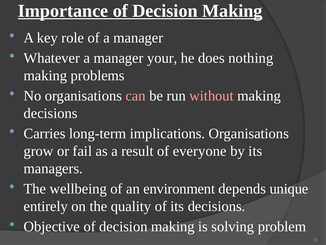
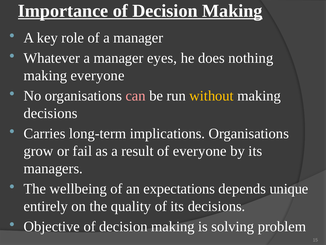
your: your -> eyes (162, 58)
making problems: problems -> everyone (98, 75)
without colour: pink -> yellow (212, 96)
environment: environment -> expectations (179, 188)
